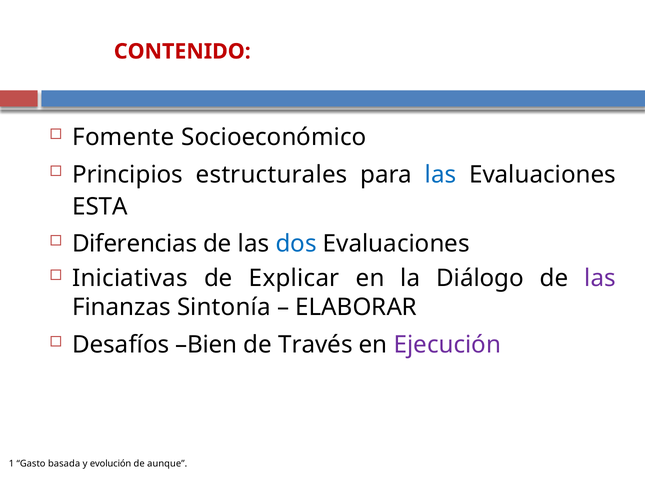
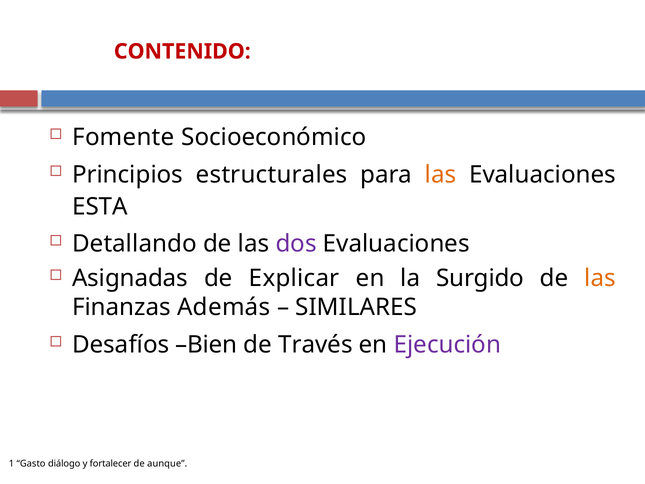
las colour: blue -> orange (441, 174)
Diferencias: Diferencias -> Detallando (134, 244)
dos colour: blue -> purple (296, 244)
Iniciativas: Iniciativas -> Asignadas (130, 278)
Diálogo: Diálogo -> Surgido (480, 278)
las colour: purple -> orange (600, 278)
Sintonía: Sintonía -> Además (224, 307)
ELABORAR: ELABORAR -> SIMILARES (356, 307)
basada: basada -> diálogo (64, 464)
evolución: evolución -> fortalecer (111, 464)
